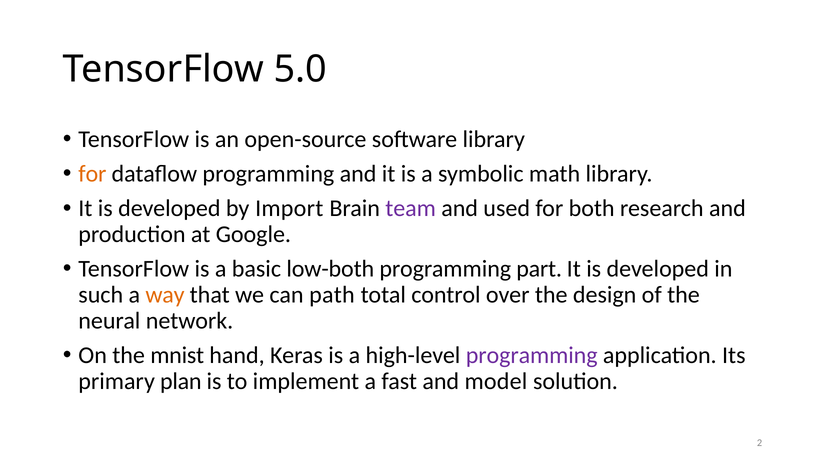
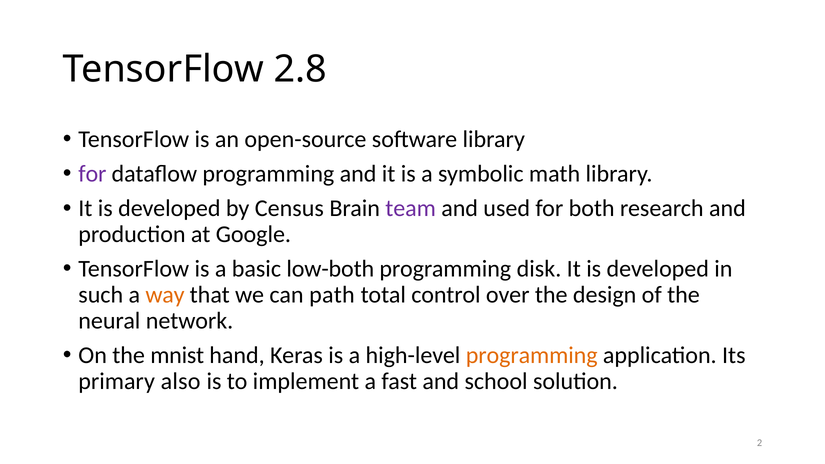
5.0: 5.0 -> 2.8 (300, 69)
for colour: orange -> purple (92, 174)
Import: Import -> Census (289, 209)
part: part -> disk (539, 269)
programming colour: purple -> orange (532, 355)
plan: plan -> also (181, 381)
model: model -> school (496, 381)
